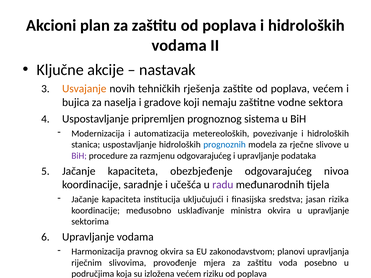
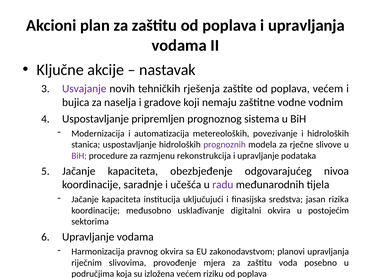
poplava i hidroloških: hidroloških -> upravljanja (306, 26)
Usvajanje colour: orange -> purple (84, 89)
sektora: sektora -> vodnim (326, 102)
prognoznih colour: blue -> purple (225, 145)
razmjenu odgovarajućeg: odgovarajućeg -> rekonstrukcija (204, 156)
ministra: ministra -> digitalni (246, 211)
u upravljanje: upravljanje -> postojećim (329, 211)
